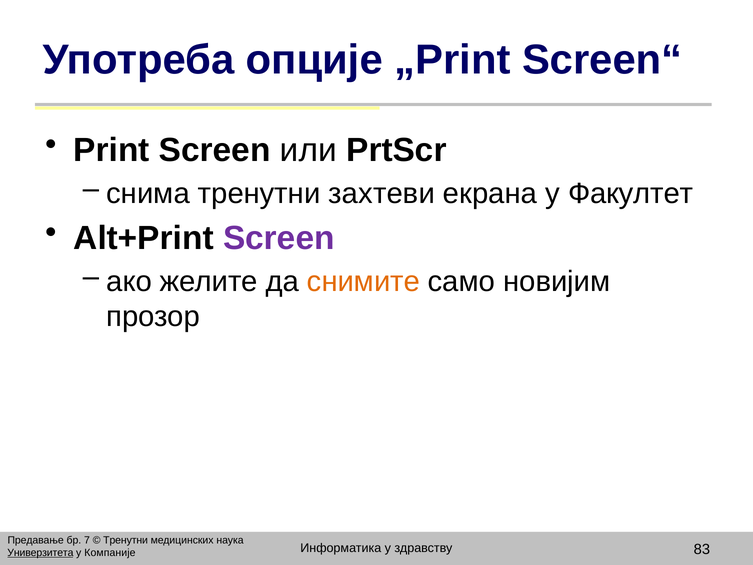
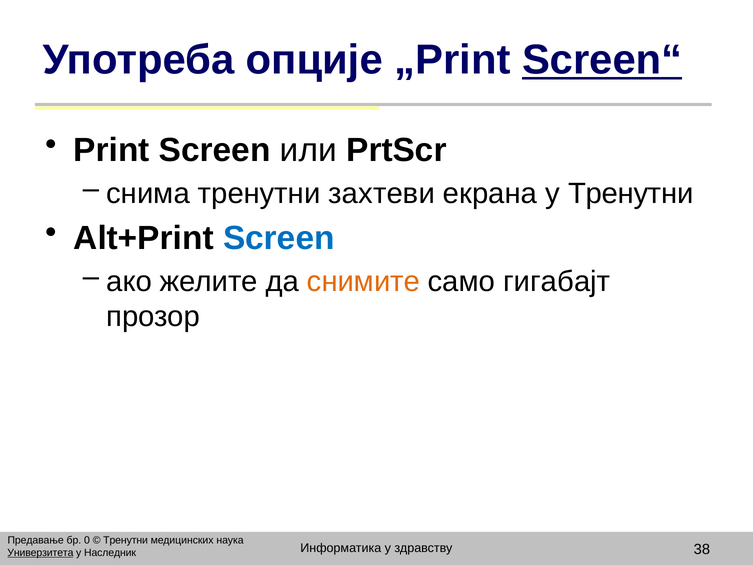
Screen“ underline: none -> present (602, 60)
у Факултет: Факултет -> Тренутни (631, 193)
Screen colour: purple -> blue (279, 238)
новијим: новијим -> гигабајт (557, 281)
7: 7 -> 0 (87, 540)
83: 83 -> 38 (702, 549)
Компаније: Компаније -> Наследник (110, 552)
